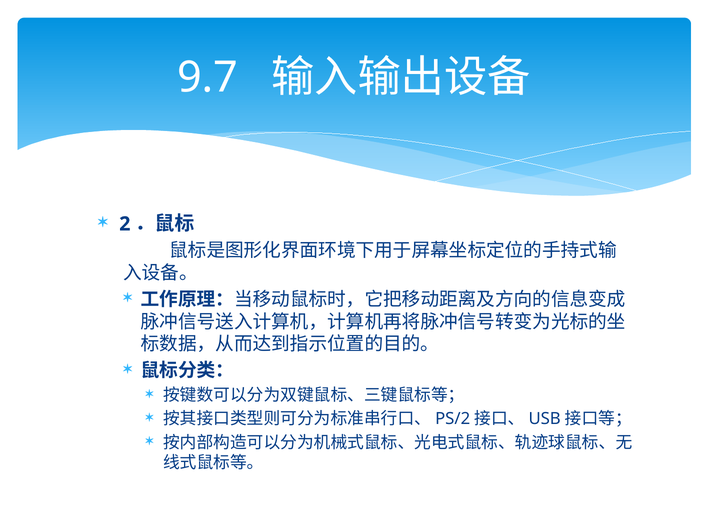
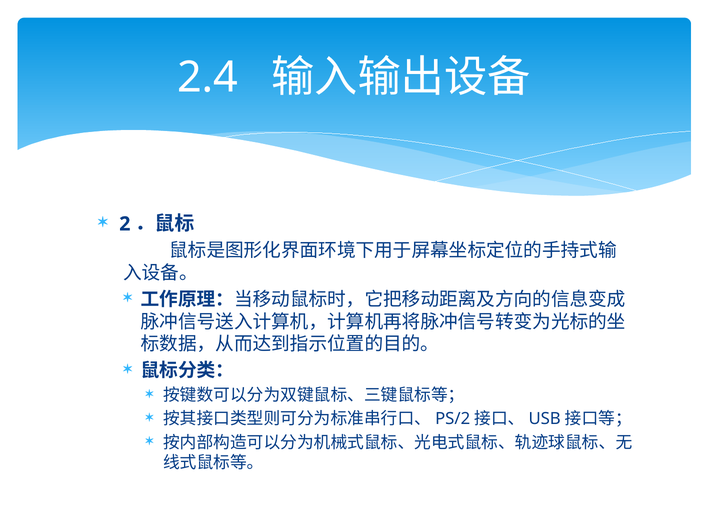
9.7: 9.7 -> 2.4 (208, 78)
